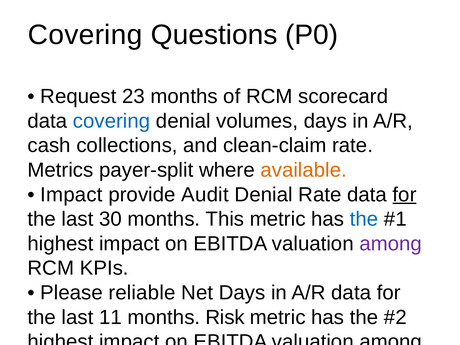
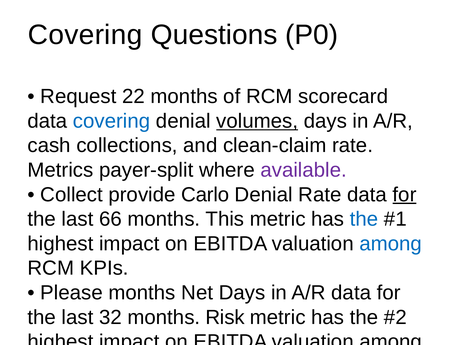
23: 23 -> 22 (134, 96)
volumes underline: none -> present (257, 121)
available colour: orange -> purple (304, 170)
Impact: Impact -> Collect (72, 195)
Audit: Audit -> Carlo (205, 195)
30: 30 -> 66 (110, 219)
among colour: purple -> blue (391, 244)
Please reliable: reliable -> months (142, 293)
11: 11 -> 32 (110, 317)
